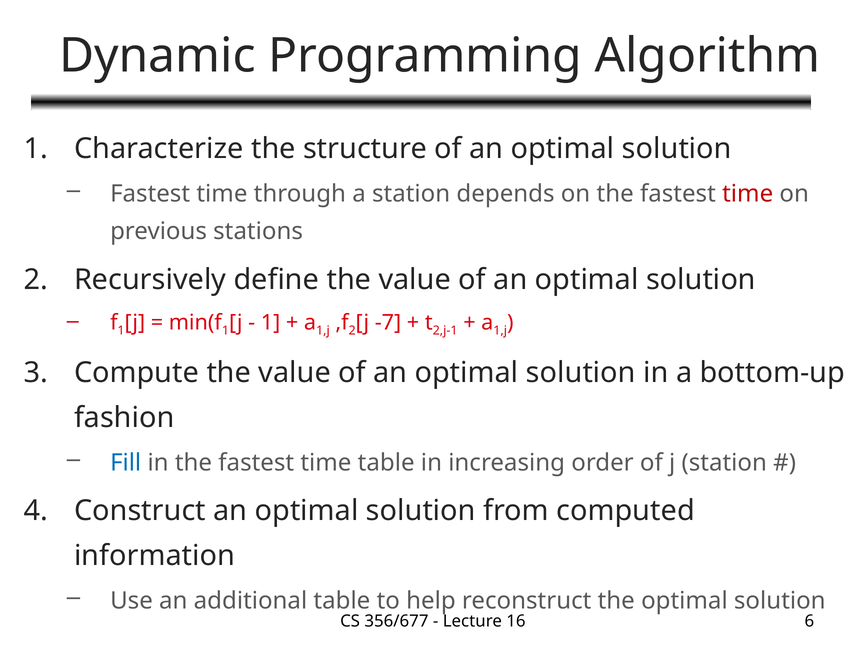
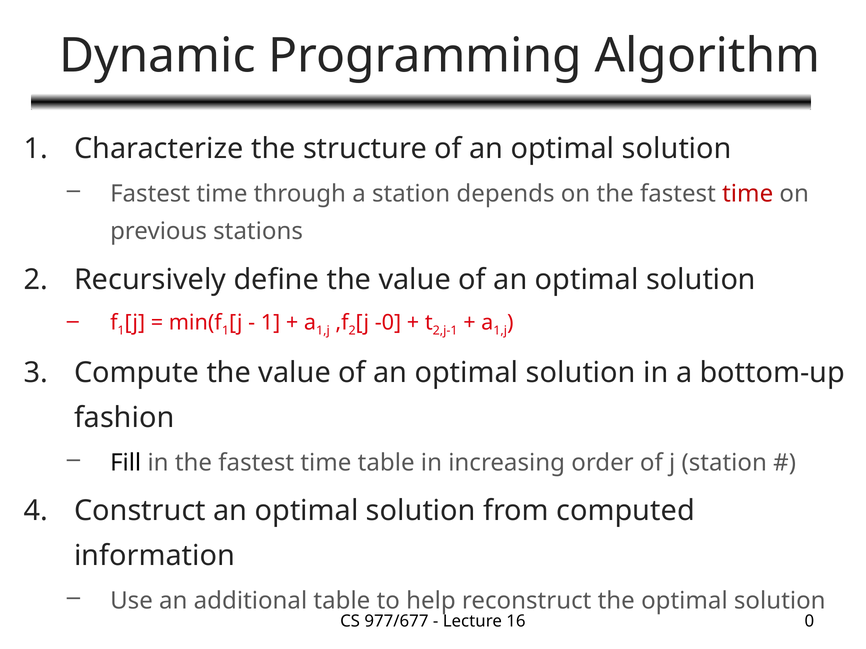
-7: -7 -> -0 (388, 323)
Fill colour: blue -> black (126, 463)
356/677: 356/677 -> 977/677 (396, 622)
6: 6 -> 0 (809, 622)
